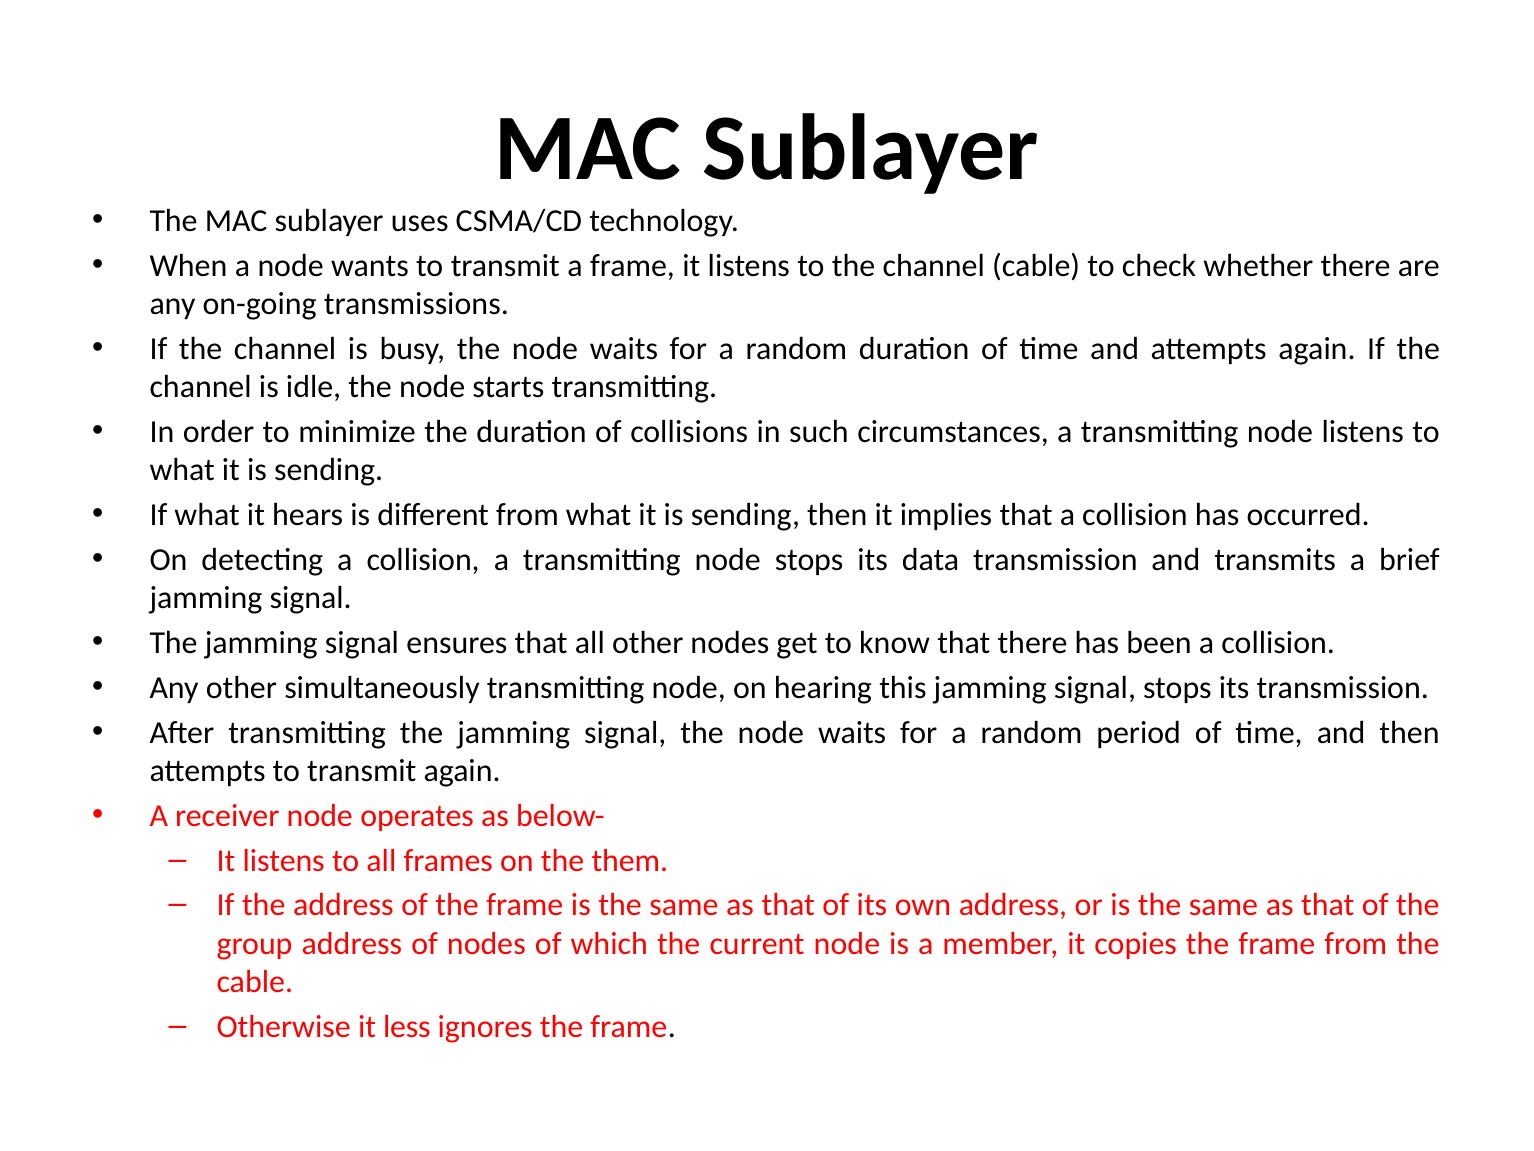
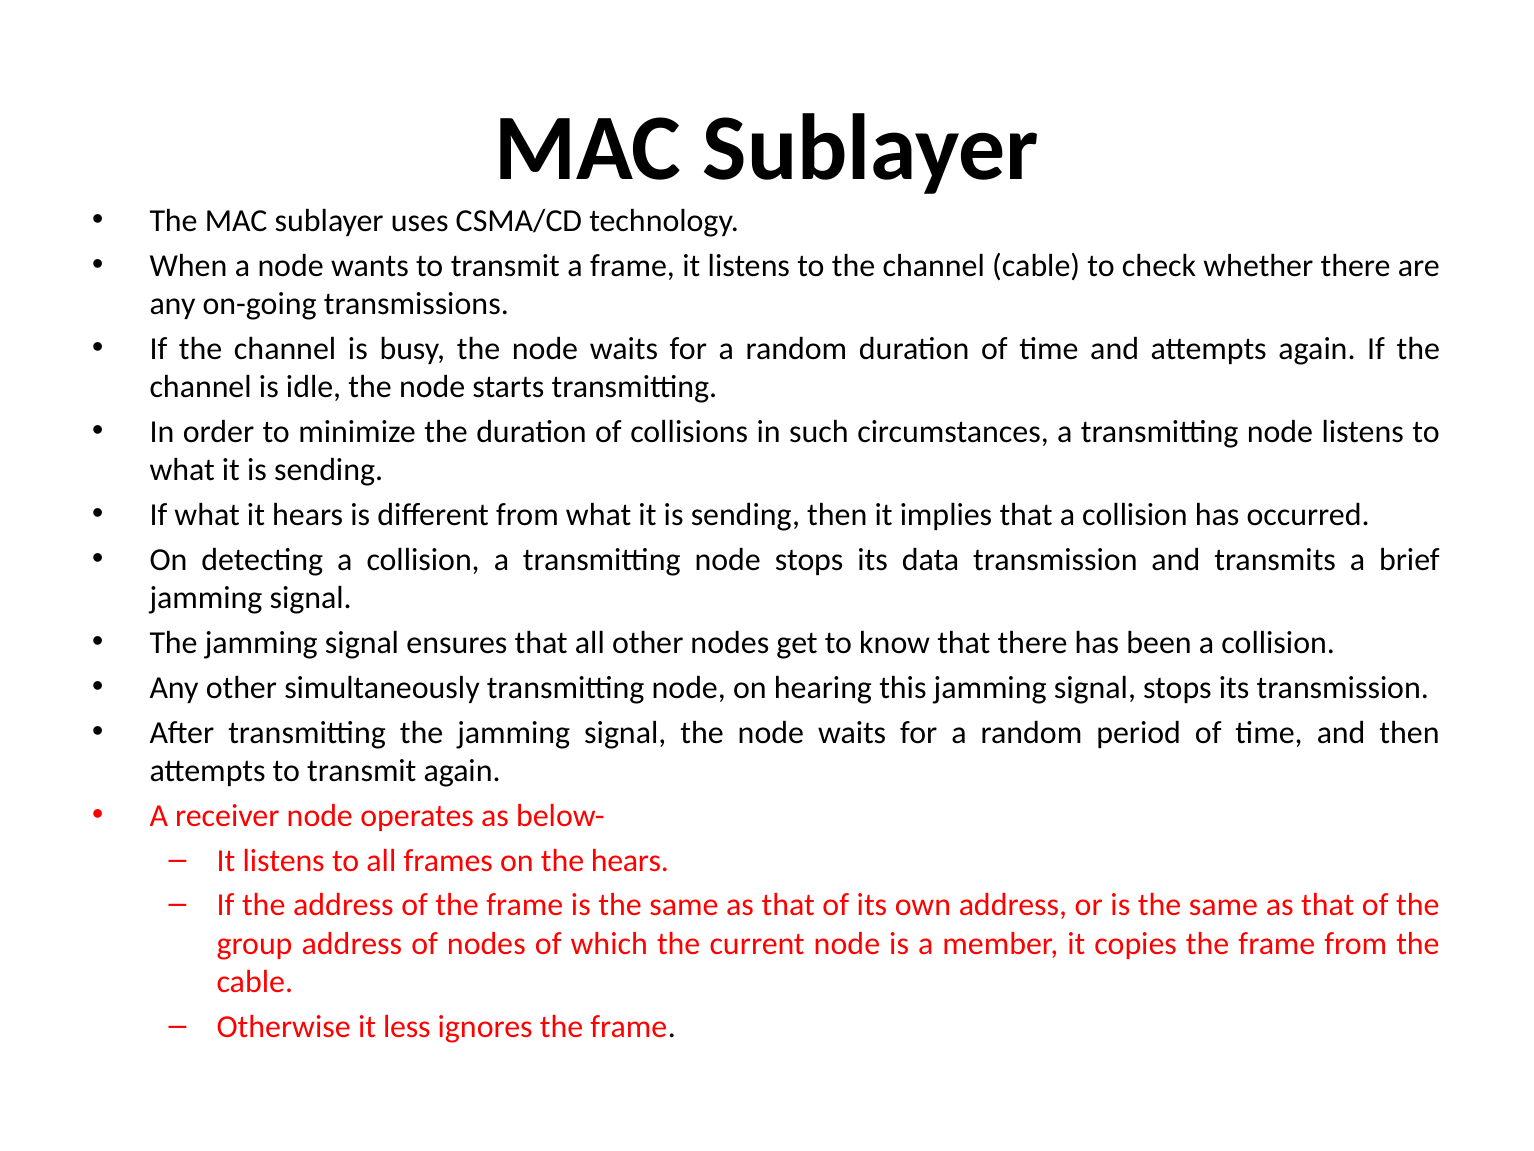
the them: them -> hears (630, 860)
